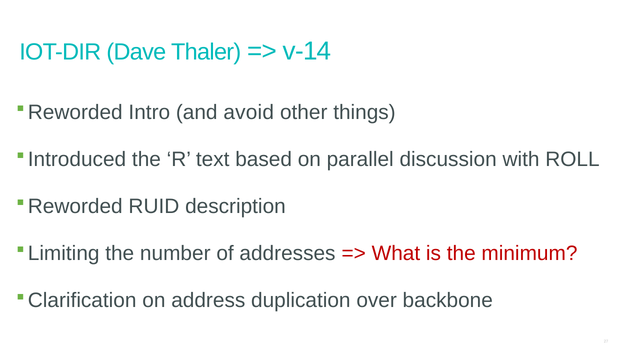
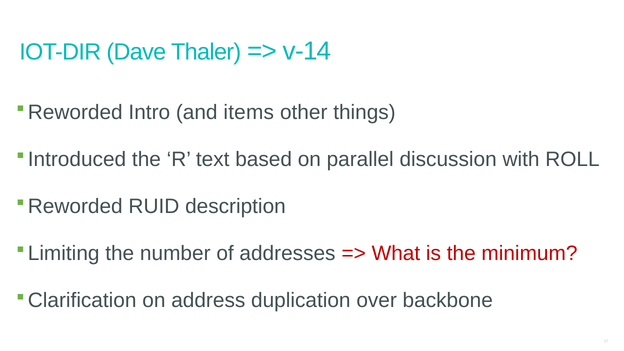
avoid: avoid -> items (249, 112)
